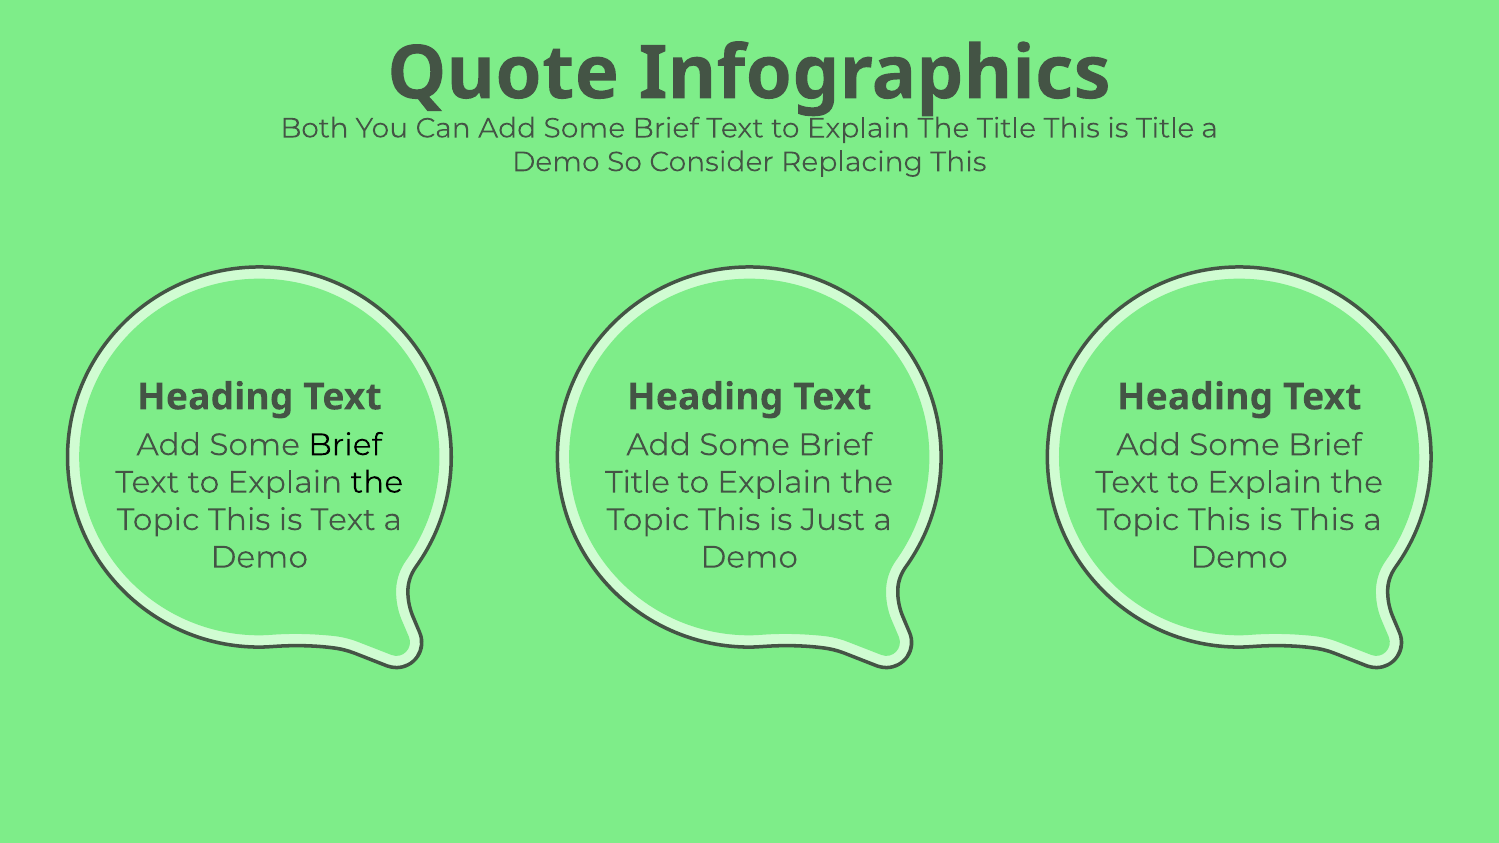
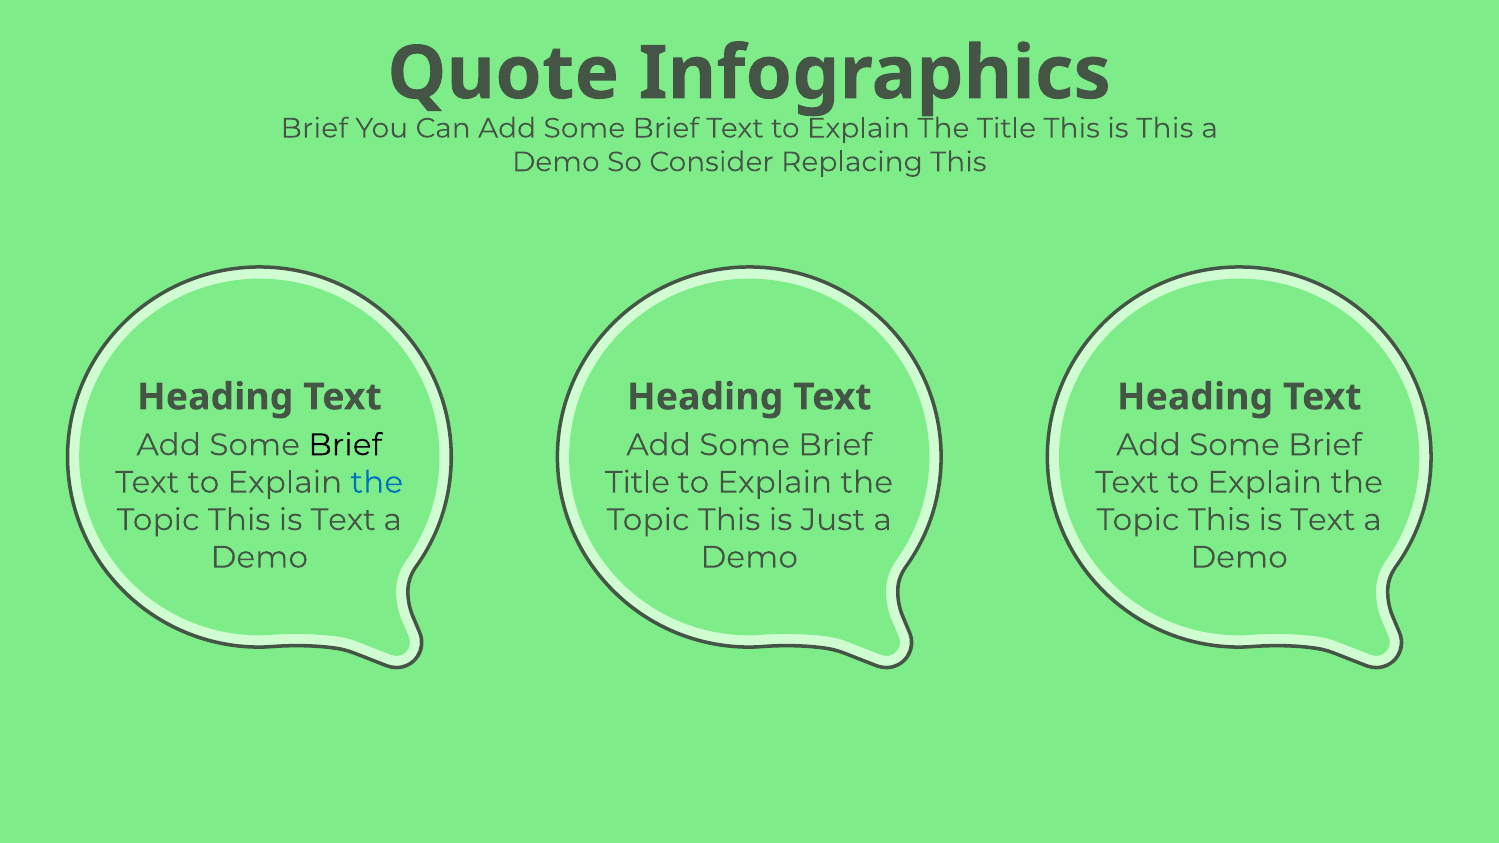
Both: Both -> Brief (314, 128)
is Title: Title -> This (1165, 128)
the colour: black -> blue (377, 483)
This: This -> Text (1323, 520)
